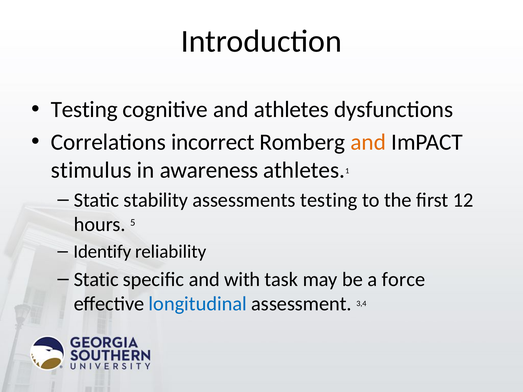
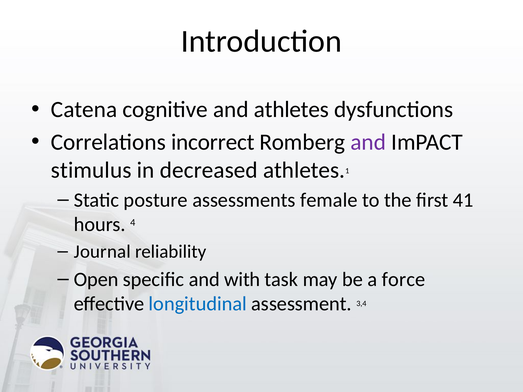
Testing: Testing -> Catena (84, 110)
and colour: orange -> purple (368, 142)
awareness: awareness -> decreased (209, 170)
stability: stability -> posture (156, 200)
assessments testing: testing -> female (329, 200)
12: 12 -> 41 (463, 200)
5: 5 -> 4 (133, 223)
Identify: Identify -> Journal (102, 252)
Static: Static -> Open (96, 279)
